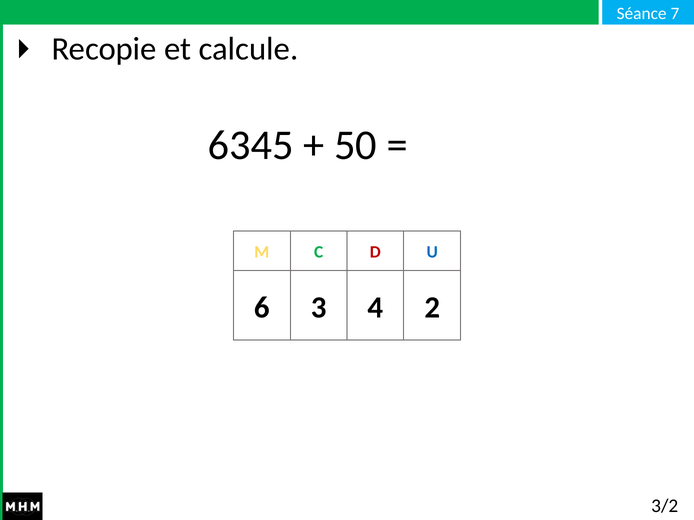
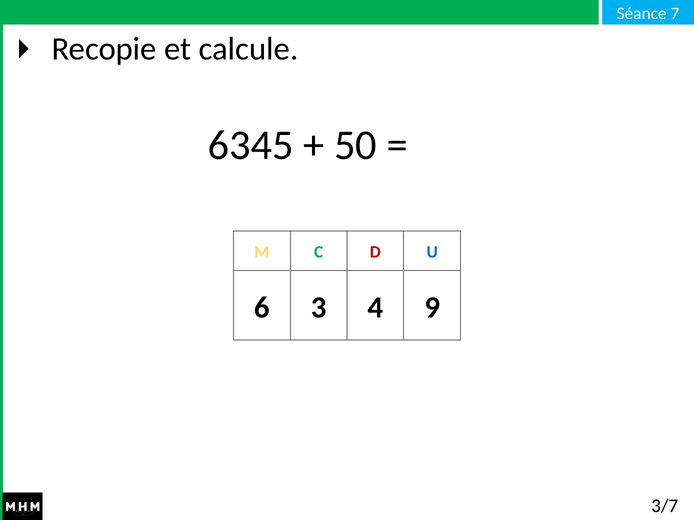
2: 2 -> 9 (432, 308)
3/2: 3/2 -> 3/7 (665, 506)
